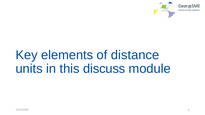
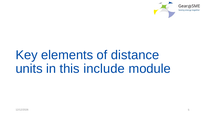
discuss: discuss -> include (104, 69)
